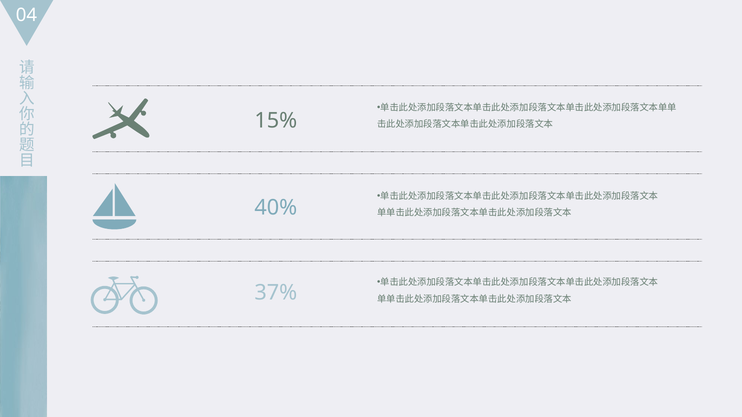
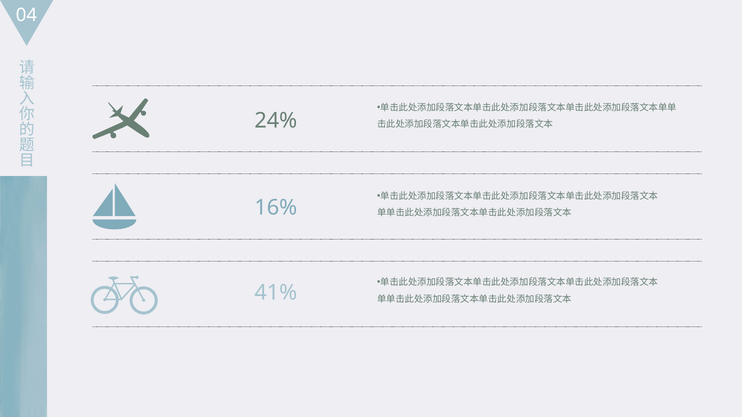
15%: 15% -> 24% (276, 121)
40%: 40% -> 16% (276, 208)
37%: 37% -> 41% (276, 293)
